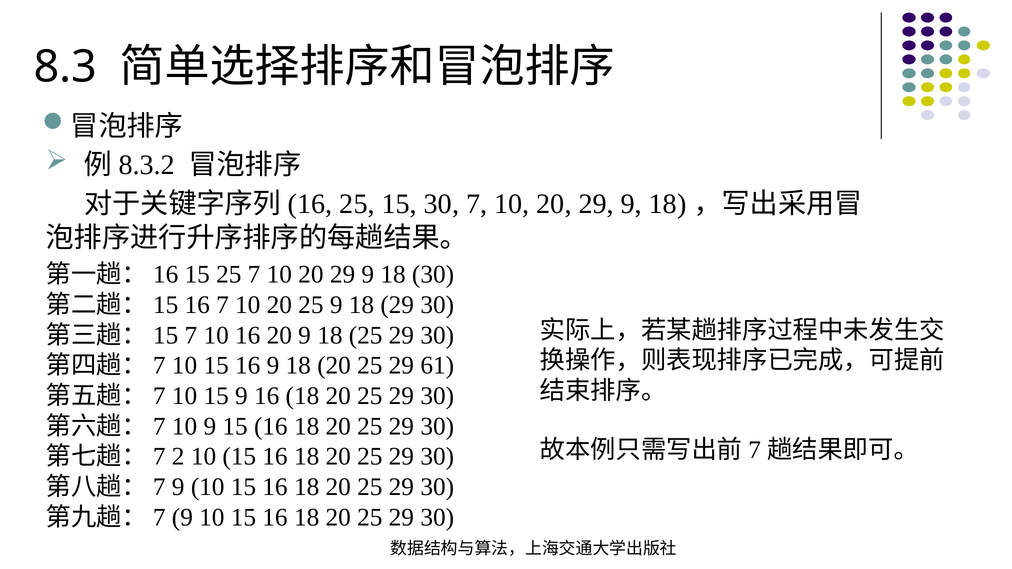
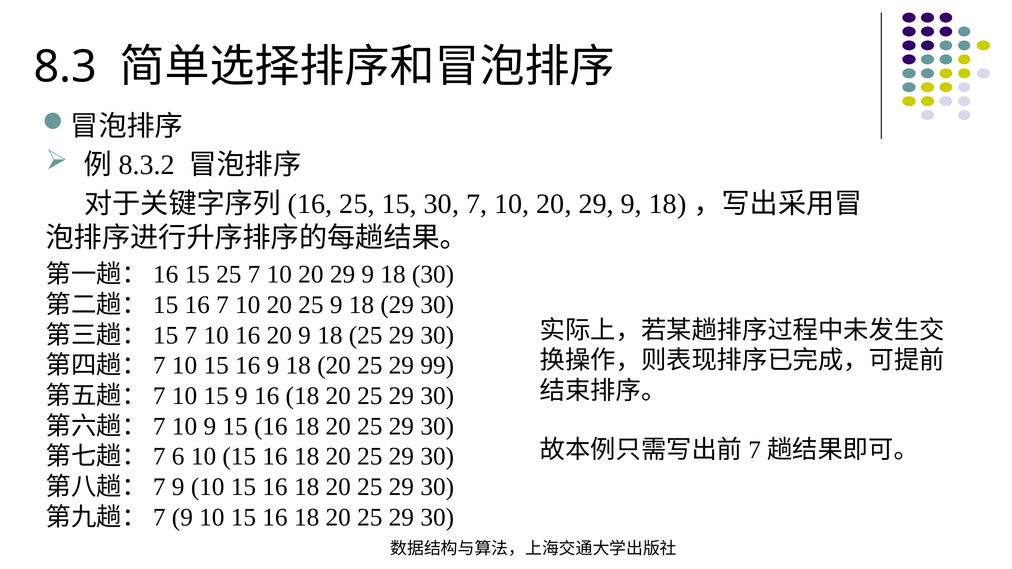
61: 61 -> 99 (437, 366)
2: 2 -> 6 (178, 457)
